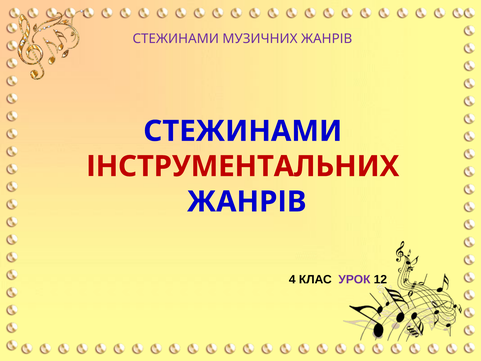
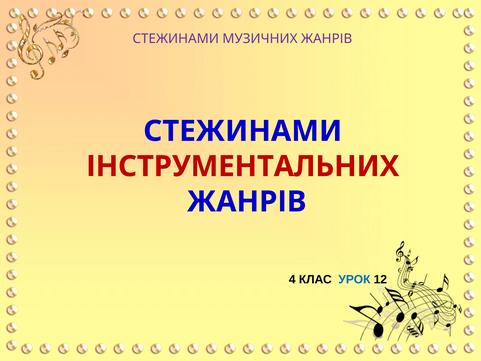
УРОК colour: purple -> blue (354, 279)
